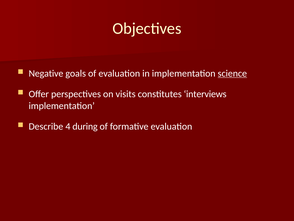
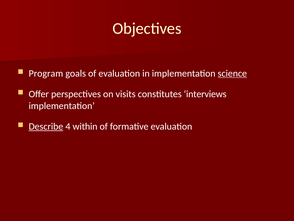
Negative: Negative -> Program (46, 73)
Describe underline: none -> present (46, 126)
during: during -> within (85, 126)
